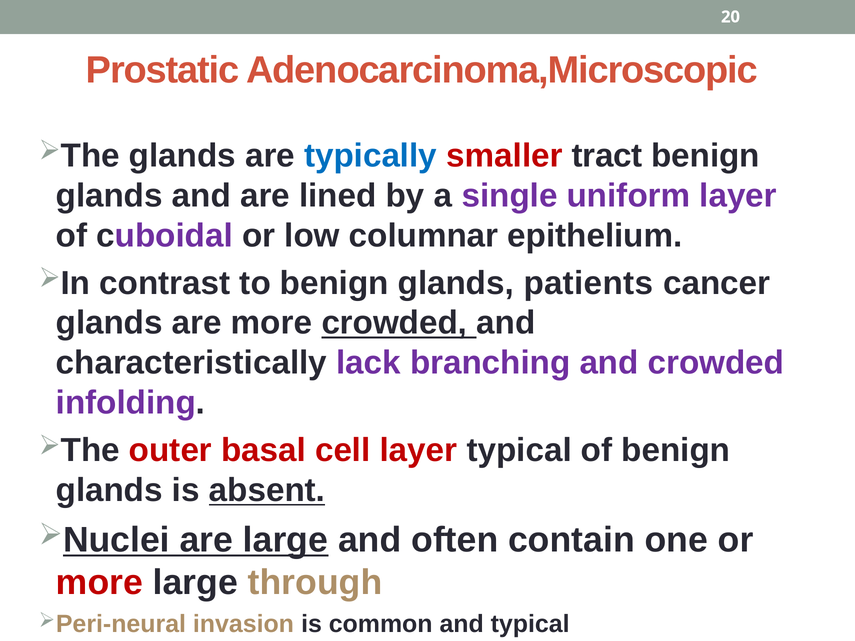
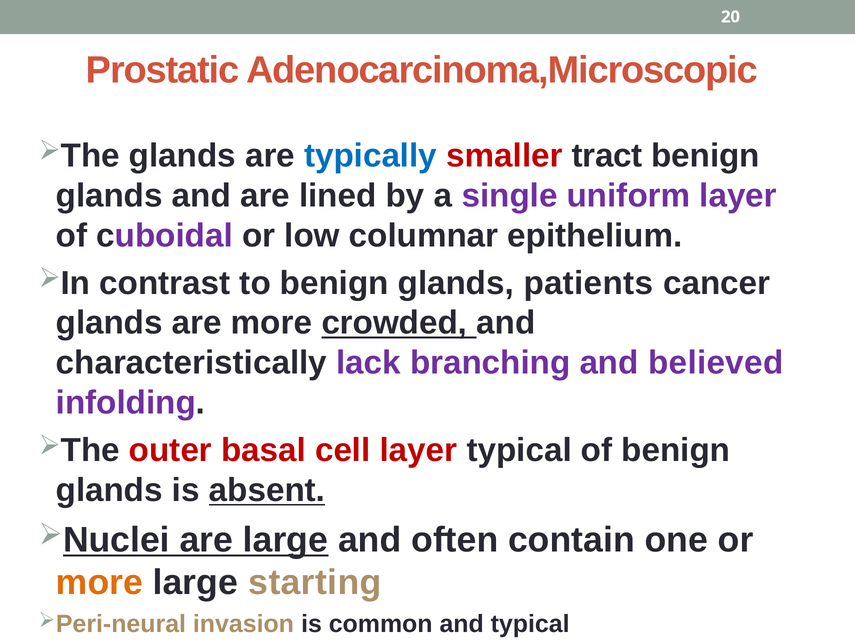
and crowded: crowded -> believed (716, 363)
more colour: red -> orange (99, 583)
through: through -> starting (315, 583)
